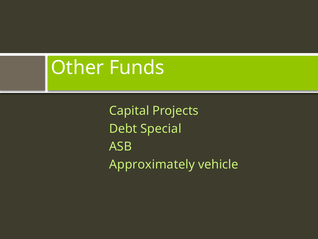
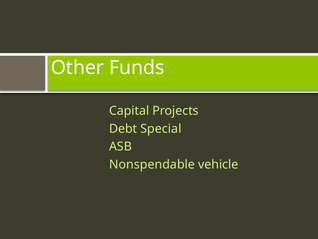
Approximately: Approximately -> Nonspendable (152, 164)
